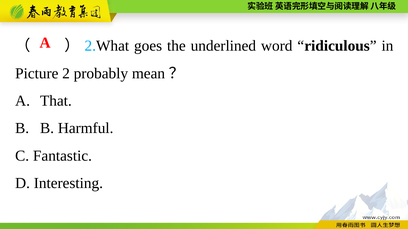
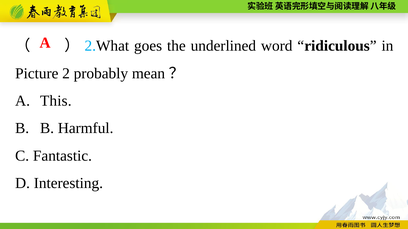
That: That -> This (56, 101)
